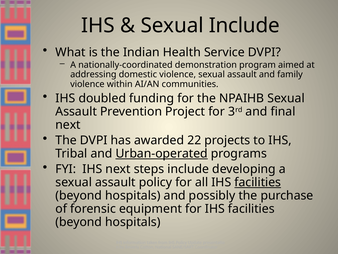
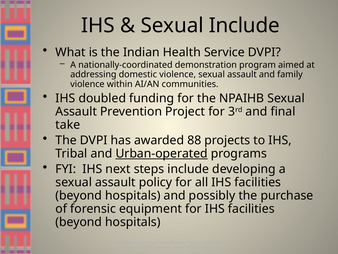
next: next -> take (68, 125)
22: 22 -> 88 (194, 140)
facilities underline: present -> none (258, 182)
